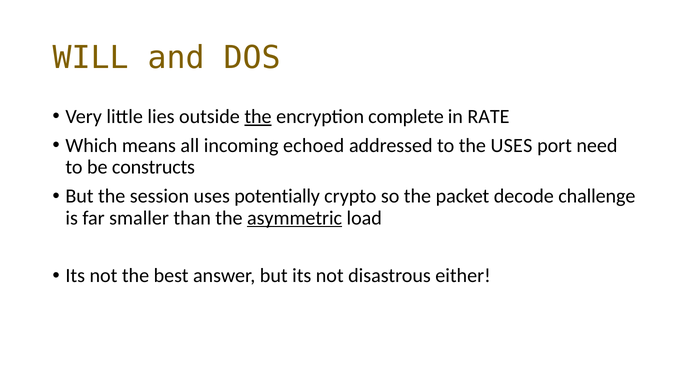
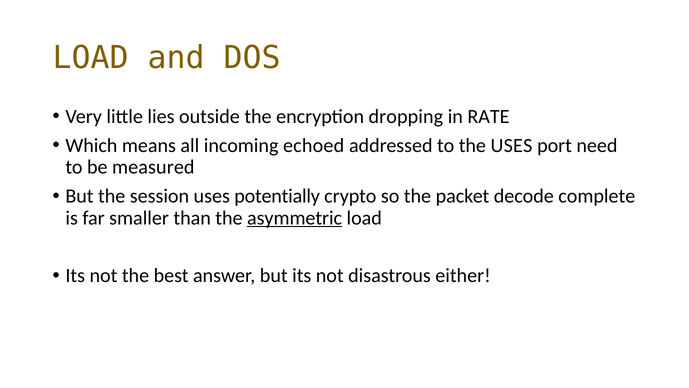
WILL: WILL -> LOAD (91, 58)
the underline: present -> none (258, 116)
complete: complete -> dropping (406, 116)
constructs: constructs -> measured (153, 167)
challenge: challenge -> complete (597, 196)
